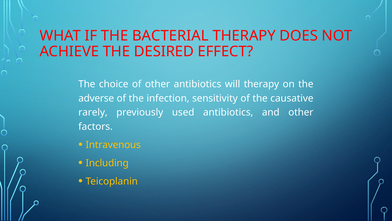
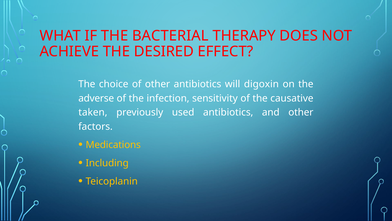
will therapy: therapy -> digoxin (261, 84)
rarely: rarely -> taken (93, 112)
Intravenous: Intravenous -> Medications (113, 144)
